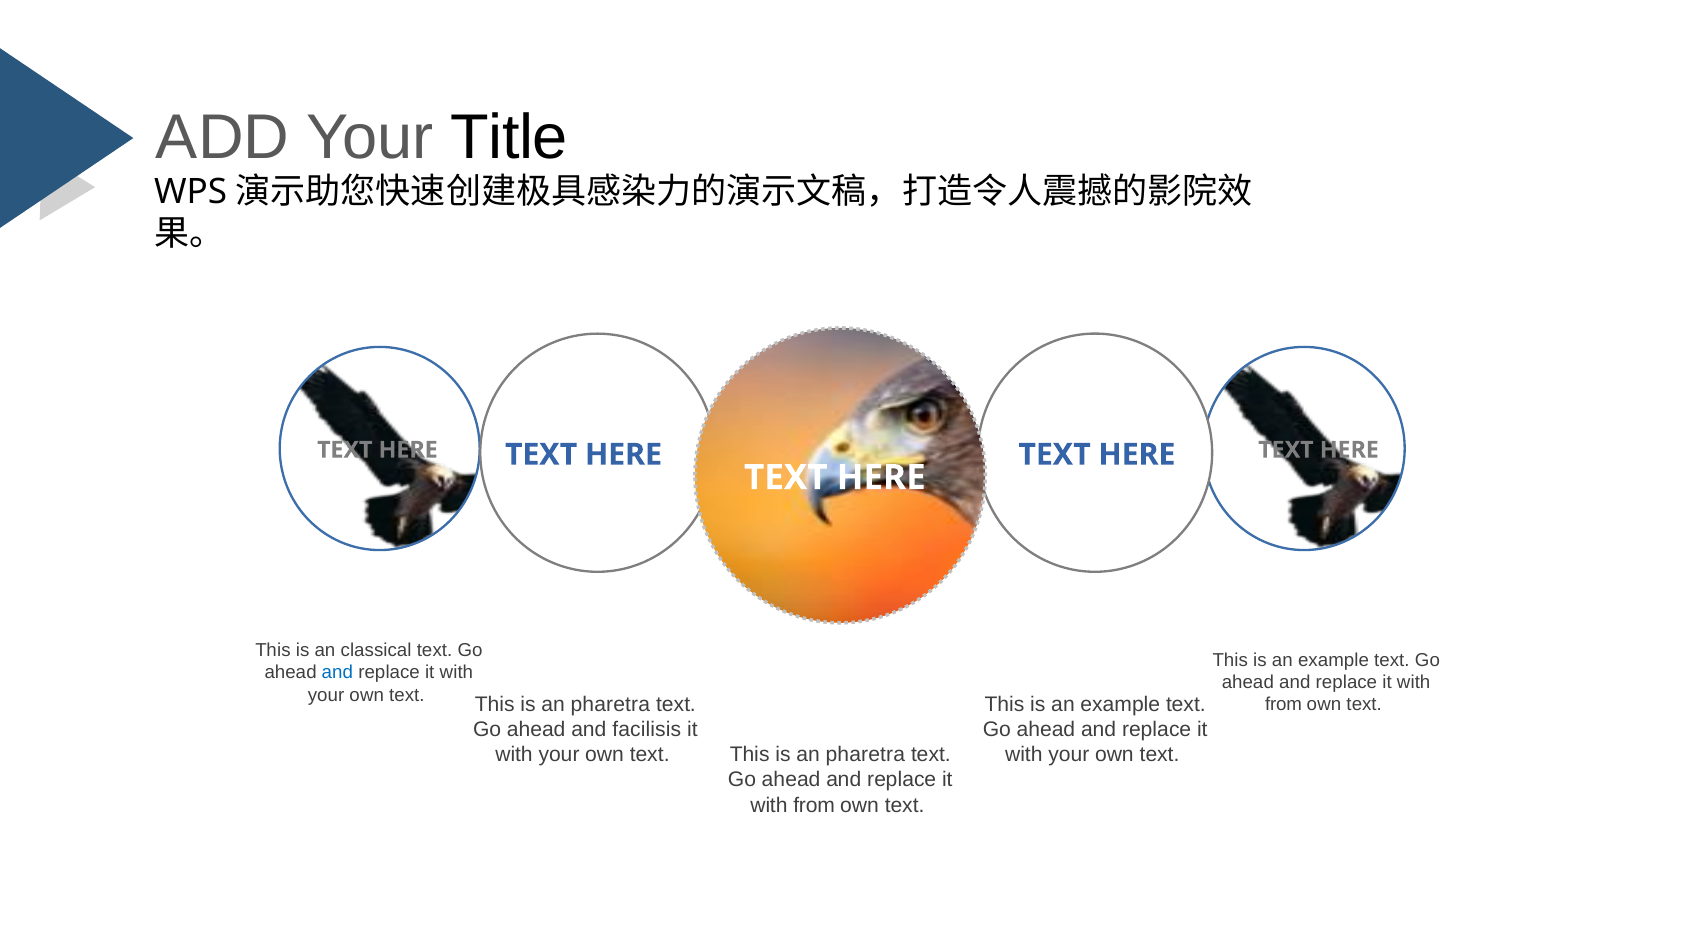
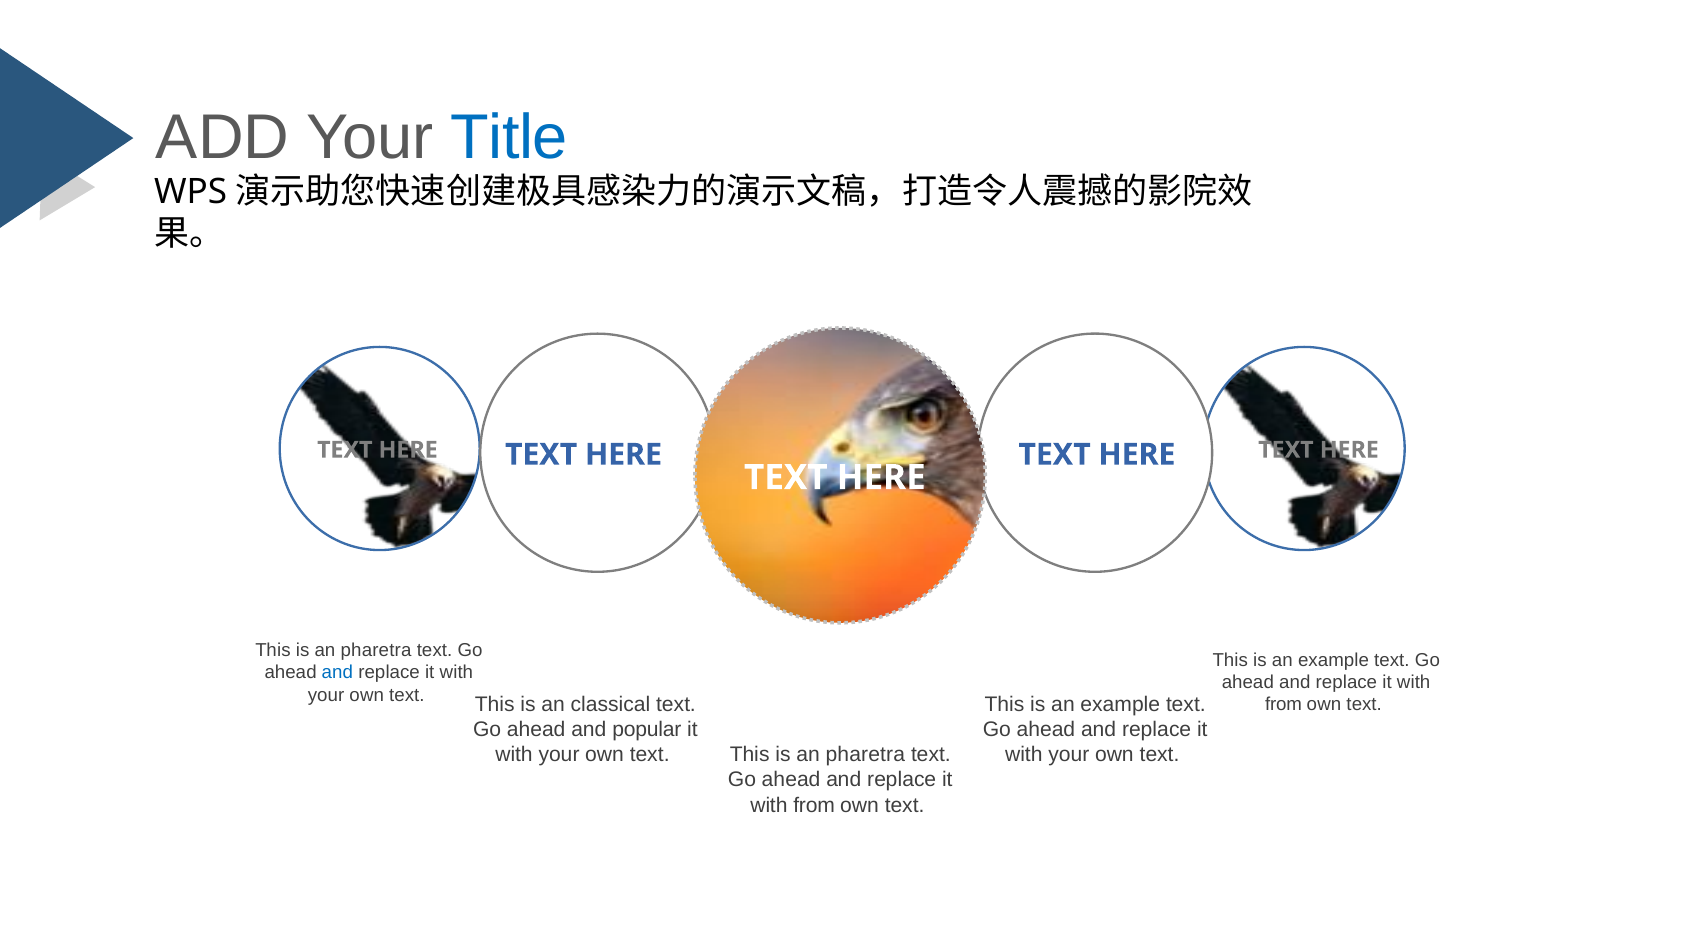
Title colour: black -> blue (509, 138)
classical: classical -> pharetra (376, 650)
pharetra: pharetra -> classical (610, 705)
facilisis: facilisis -> popular (647, 730)
